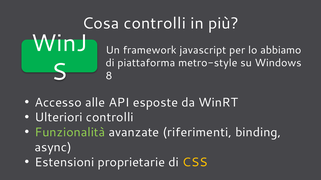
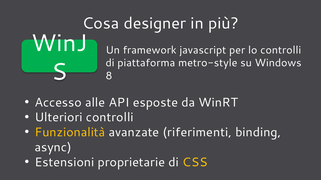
Cosa controlli: controlli -> designer (155, 23)
lo abbiamo: abbiamo -> controlli (281, 50)
Funzionalità colour: light green -> yellow (70, 133)
